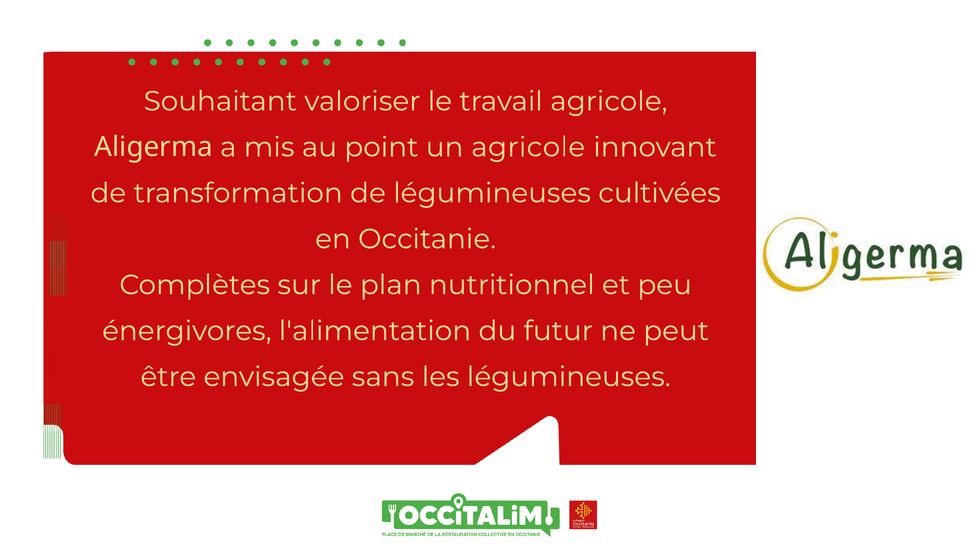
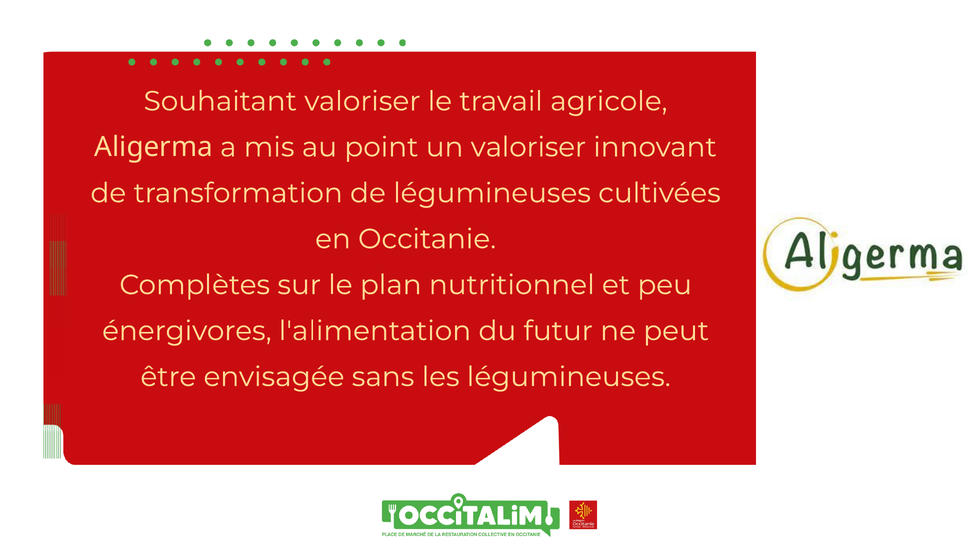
un agricole: agricole -> valoriser (528, 147)
